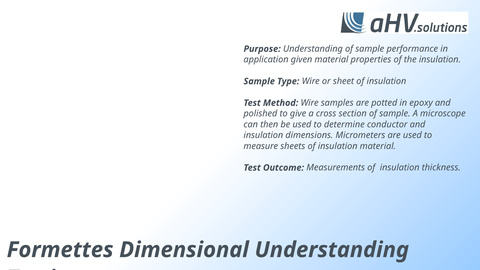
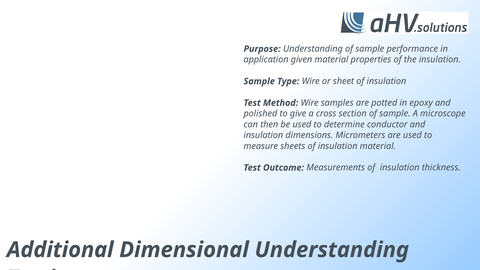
Formettes: Formettes -> Additional (60, 250)
